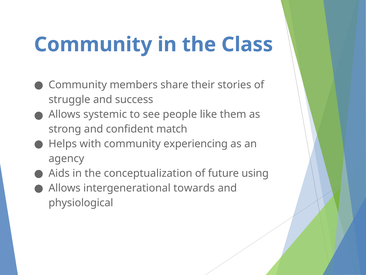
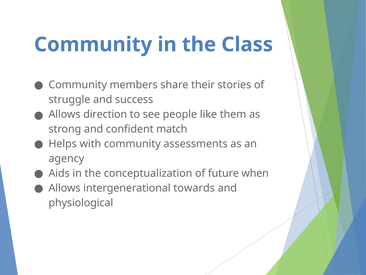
systemic: systemic -> direction (105, 114)
experiencing: experiencing -> assessments (196, 144)
using: using -> when (255, 173)
